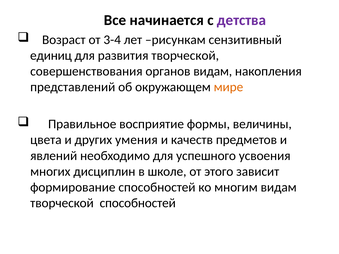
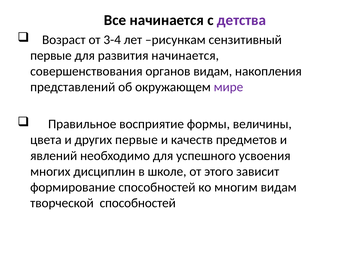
единиц: единиц -> первые (51, 56)
развития творческой: творческой -> начинается (185, 56)
мире colour: orange -> purple (228, 87)
других умения: умения -> первые (136, 140)
